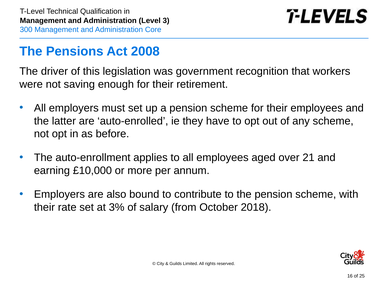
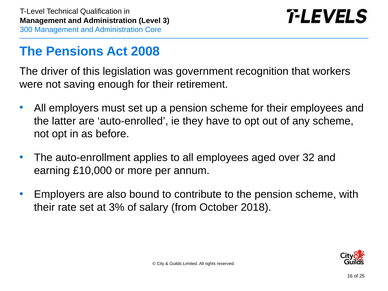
21: 21 -> 32 (309, 158)
